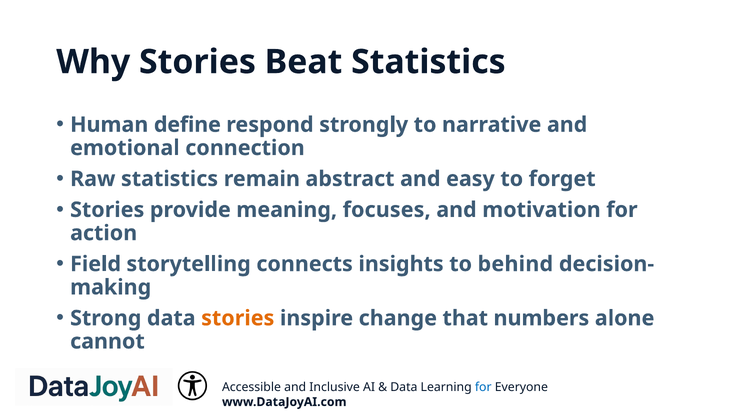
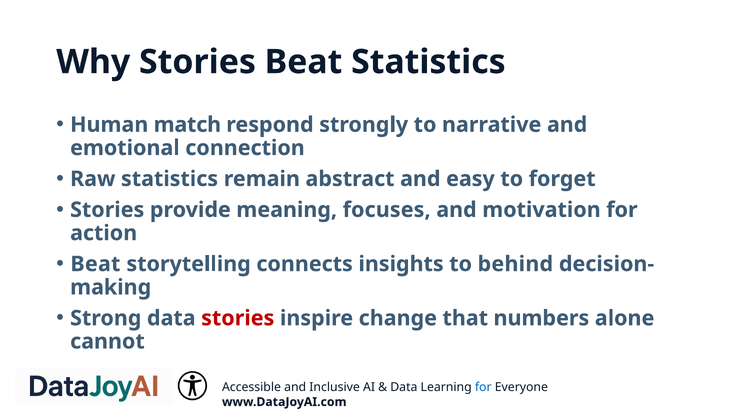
define: define -> match (187, 125)
Field: Field -> Beat (95, 264)
stories colour: orange -> red (238, 318)
